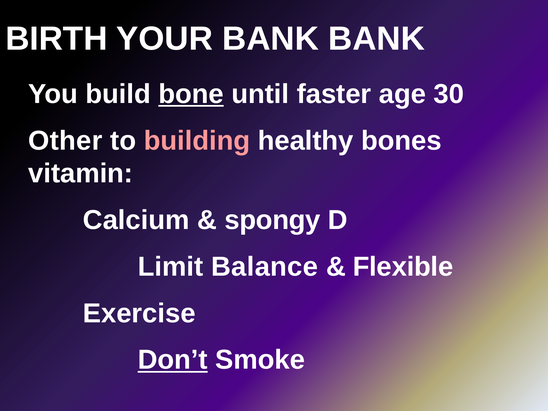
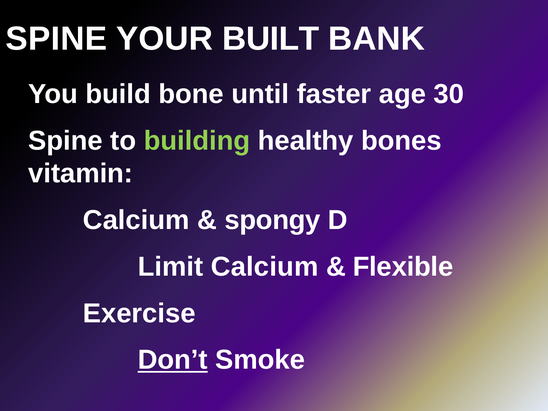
BIRTH: BIRTH -> SPINE (56, 39)
YOUR BANK: BANK -> BUILT (271, 39)
bone underline: present -> none (191, 94)
Other: Other -> Spine (65, 141)
building colour: pink -> light green (197, 141)
Limit Balance: Balance -> Calcium (265, 267)
